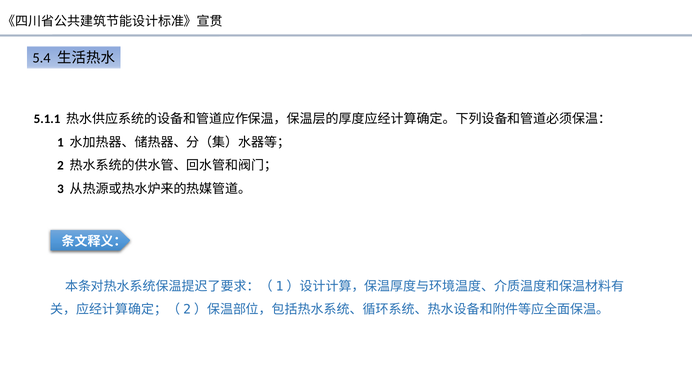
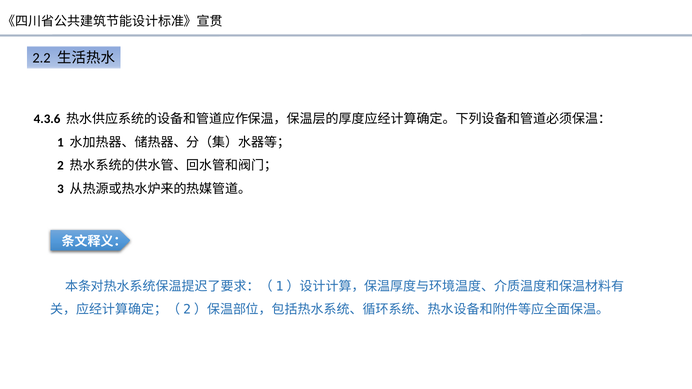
5.4: 5.4 -> 2.2 (42, 58)
5.1.1: 5.1.1 -> 4.3.6 (47, 119)
